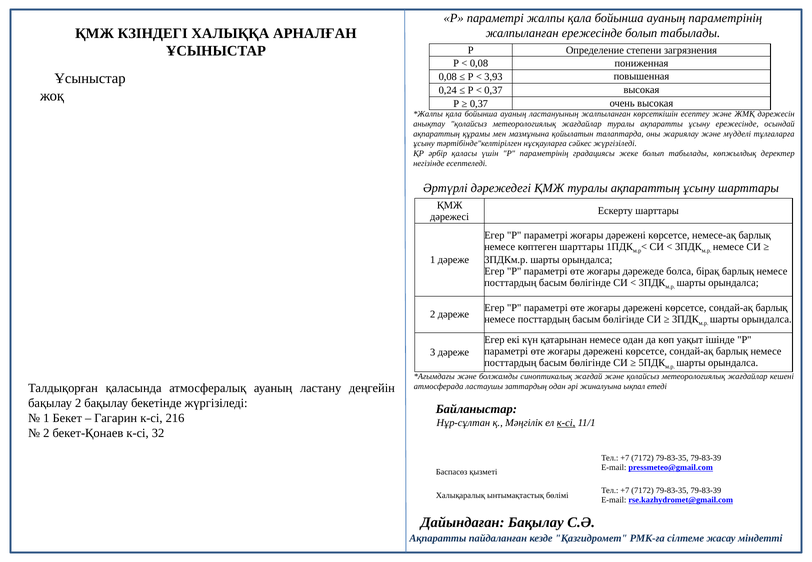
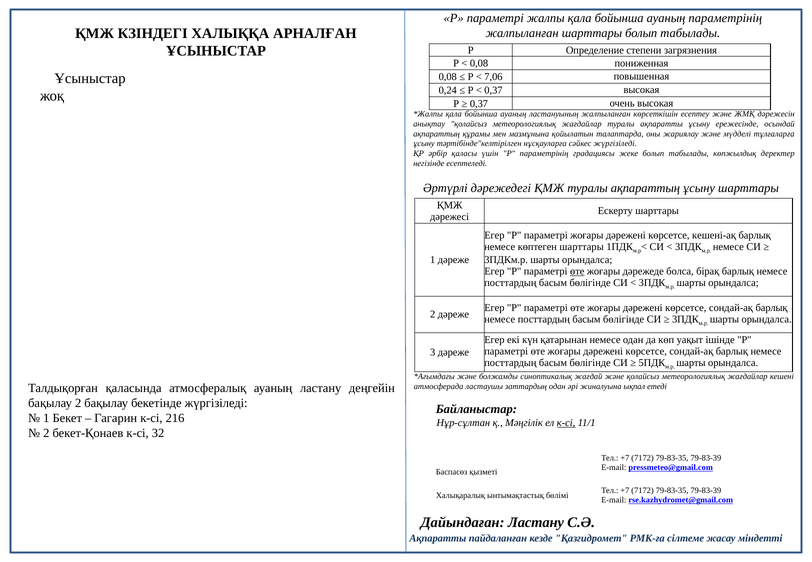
жалпыланған ережесінде: ережесінде -> шарттары (592, 33)
3,93: 3,93 -> 7,06 (493, 77)
немесе-ақ: немесе-ақ -> кешені-ақ (714, 235)
өте underline: none -> present (577, 271)
Дайындаған Бақылау: Бақылау -> Ластану (536, 523)
